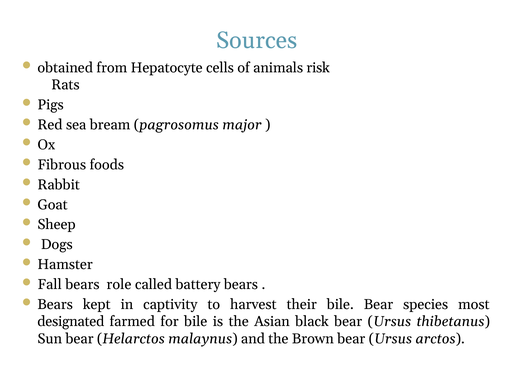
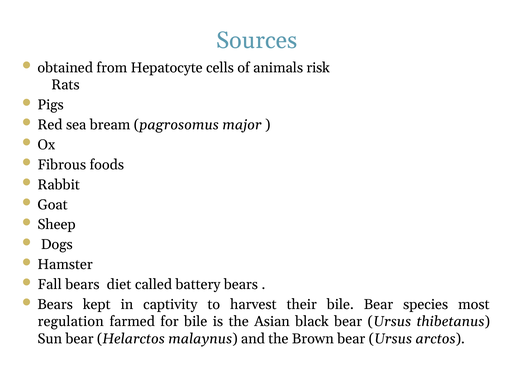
role: role -> diet (119, 285)
designated: designated -> regulation (71, 322)
